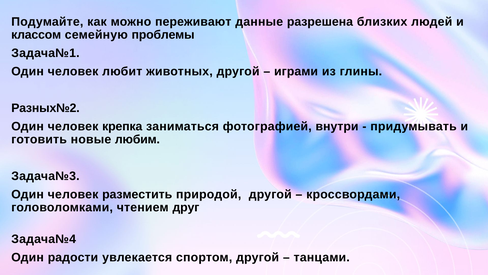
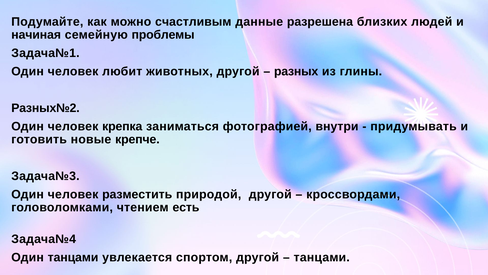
переживают: переживают -> счастливым (193, 22)
классом: классом -> начиная (36, 35)
играми: играми -> разных (296, 71)
любим: любим -> крепче (137, 139)
друг: друг -> есть (186, 207)
Один радости: радости -> танцами (73, 257)
